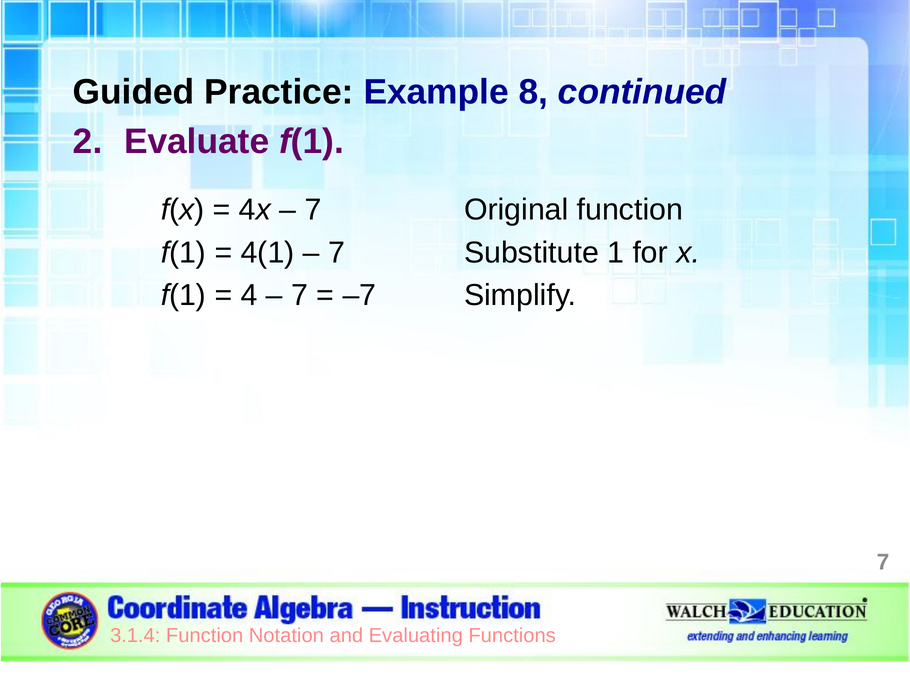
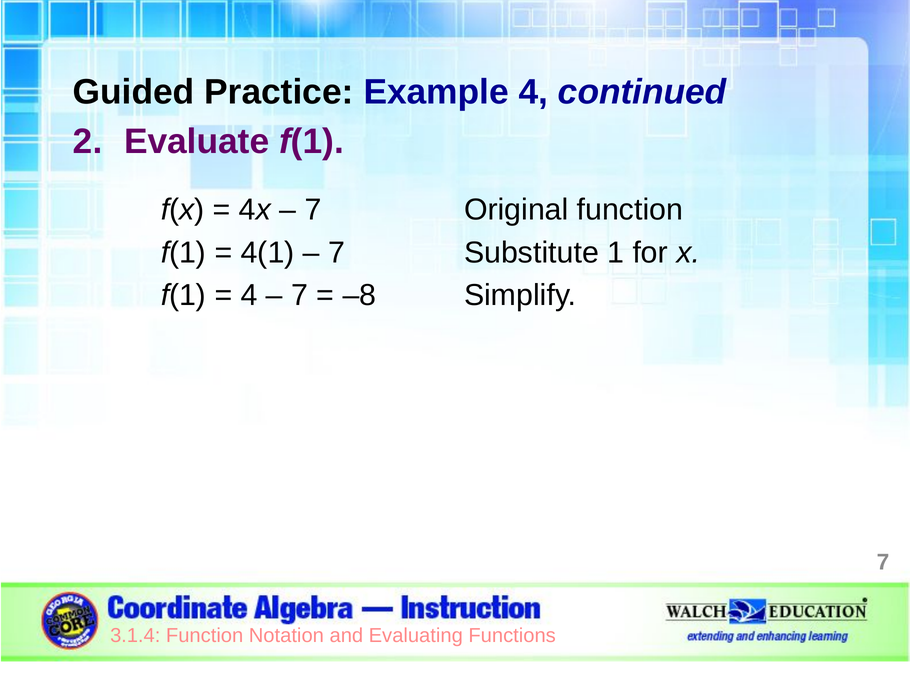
Example 8: 8 -> 4 (533, 92)
–7: –7 -> –8 (359, 296)
